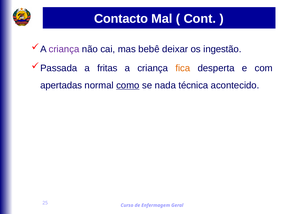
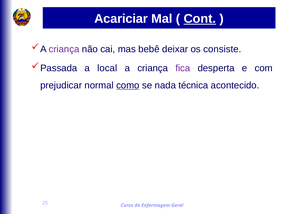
Contacto: Contacto -> Acariciar (121, 19)
Cont underline: none -> present (200, 19)
ingestão: ingestão -> consiste (222, 49)
fritas: fritas -> local (107, 68)
fica colour: orange -> purple (183, 68)
apertadas: apertadas -> prejudicar (61, 85)
